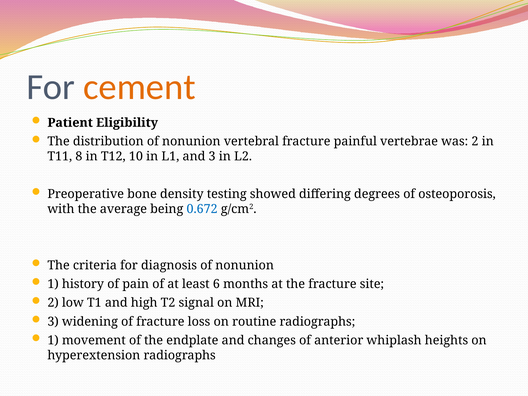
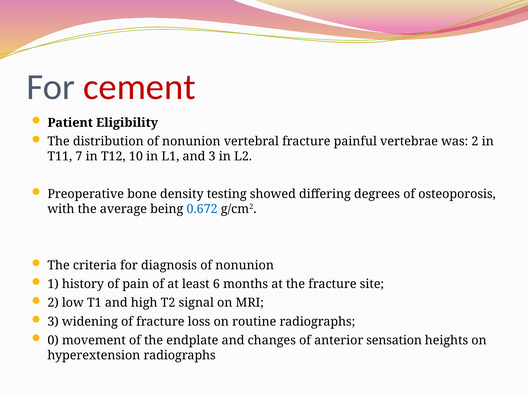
cement colour: orange -> red (139, 87)
8: 8 -> 7 (79, 156)
1: 1 -> 0 (53, 340)
whiplash: whiplash -> sensation (394, 340)
